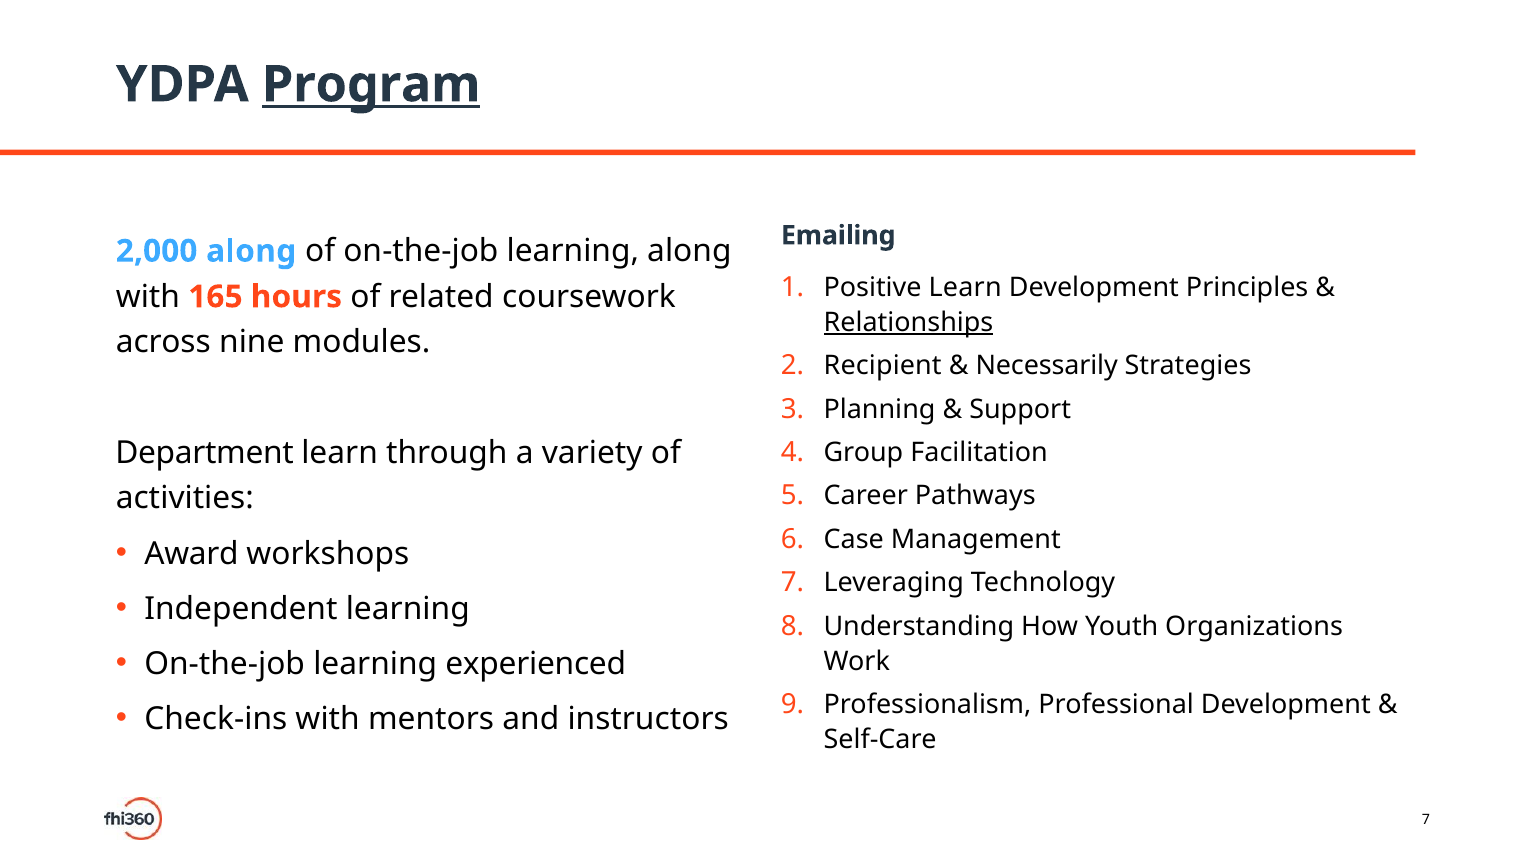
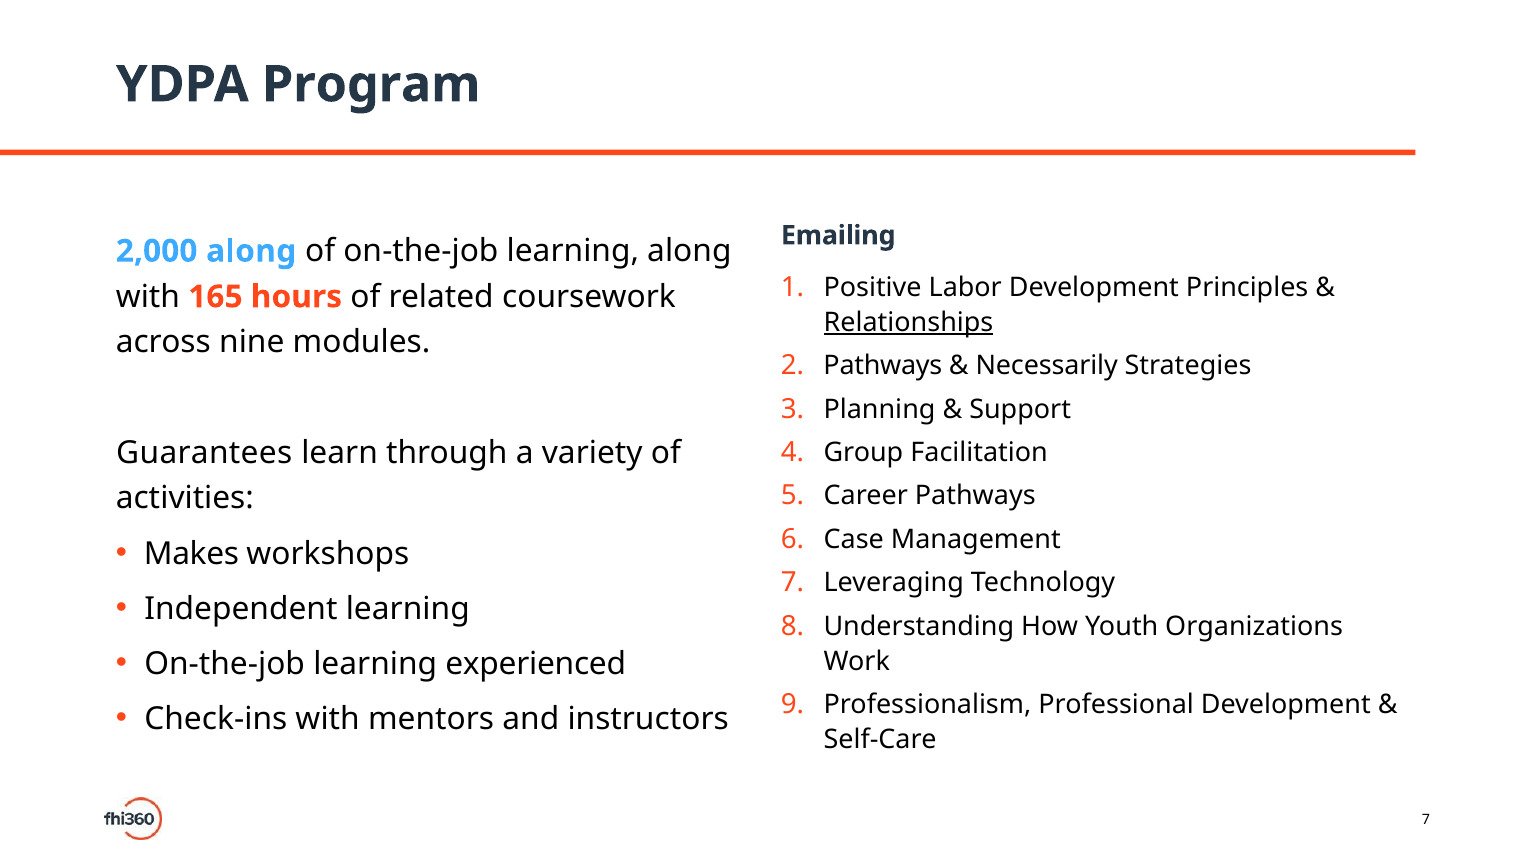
Program underline: present -> none (371, 85)
Positive Learn: Learn -> Labor (965, 288)
Recipient: Recipient -> Pathways (883, 366)
Department: Department -> Guarantees (204, 453)
Award: Award -> Makes (191, 554)
